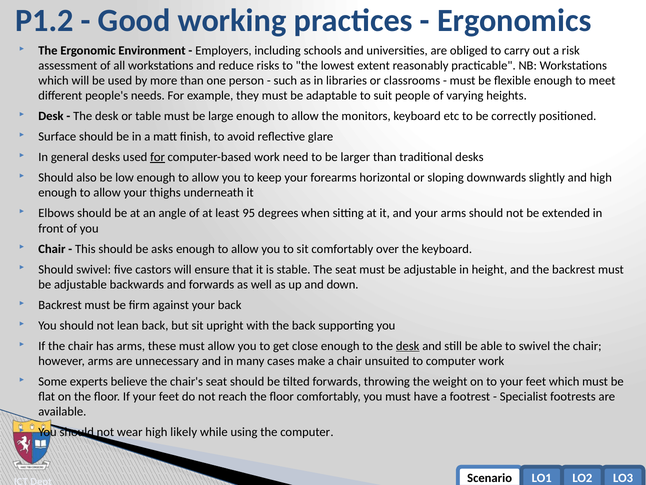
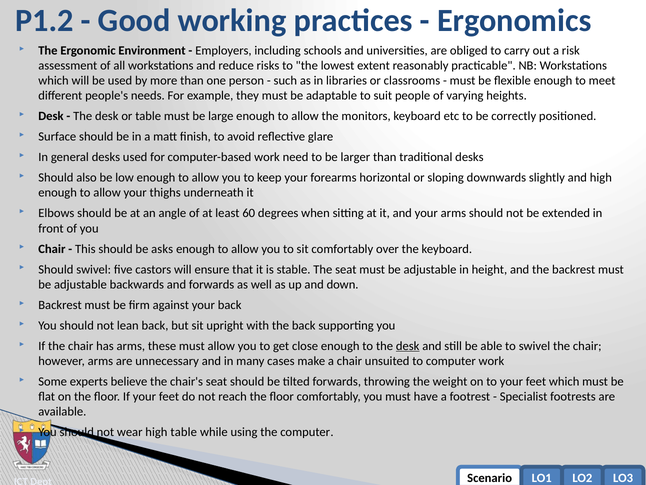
for underline: present -> none (158, 157)
95: 95 -> 60 (249, 213)
high likely: likely -> table (184, 432)
